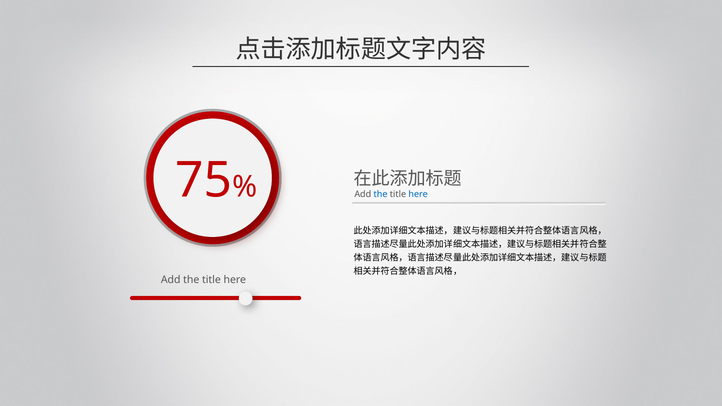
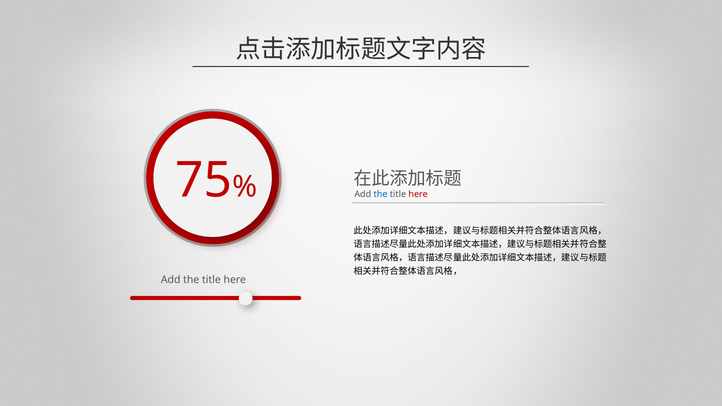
here colour: blue -> red (418, 194)
